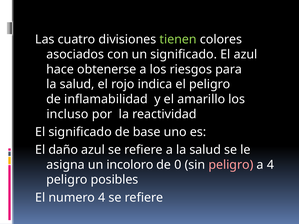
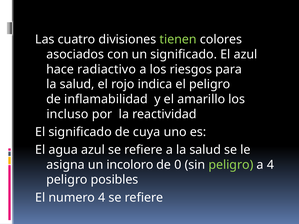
obtenerse: obtenerse -> radiactivo (107, 69)
base: base -> cuya (147, 132)
daño: daño -> agua (63, 150)
peligro colour: pink -> light green (231, 165)
